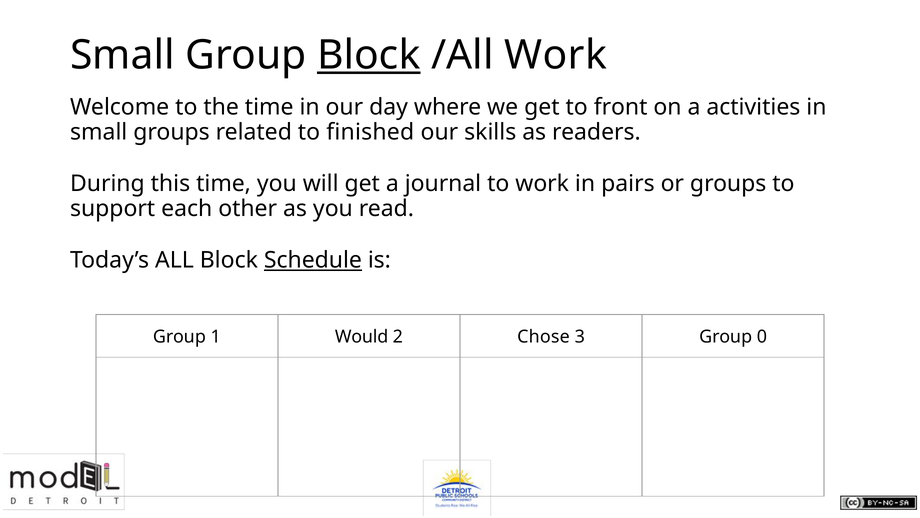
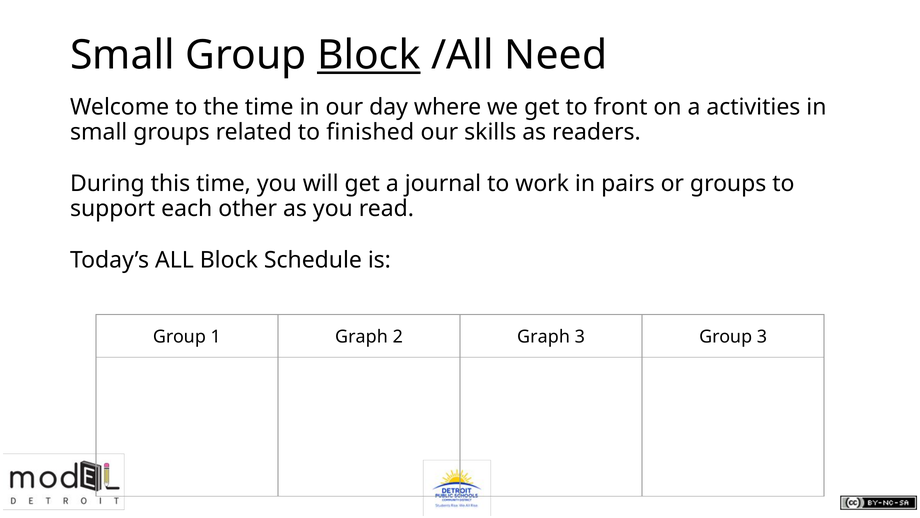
/All Work: Work -> Need (556, 55)
Schedule underline: present -> none (313, 260)
1 Would: Would -> Graph (361, 337)
2 Chose: Chose -> Graph (544, 337)
Group 0: 0 -> 3 (762, 337)
